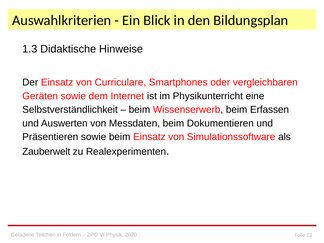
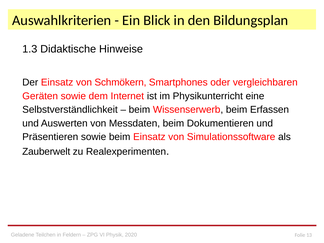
Curriculare: Curriculare -> Schmökern (120, 82)
